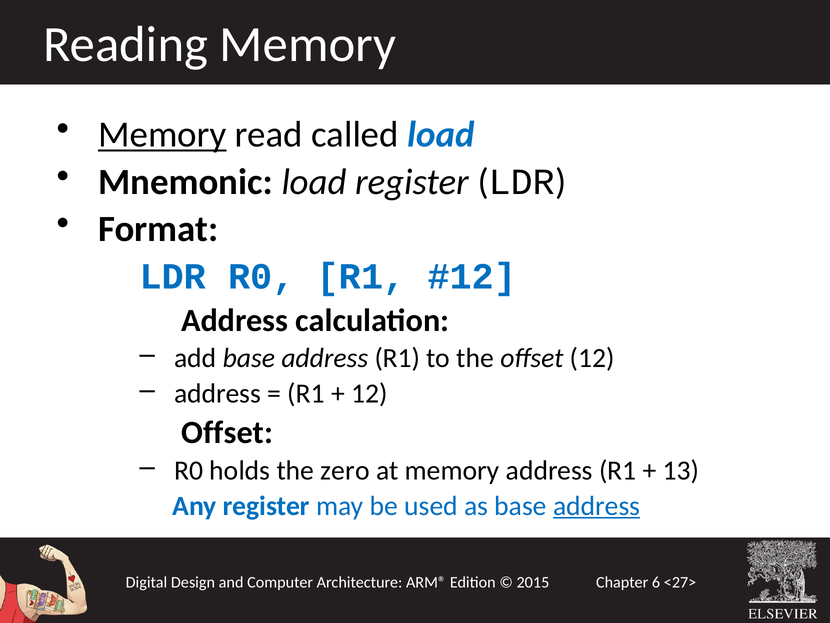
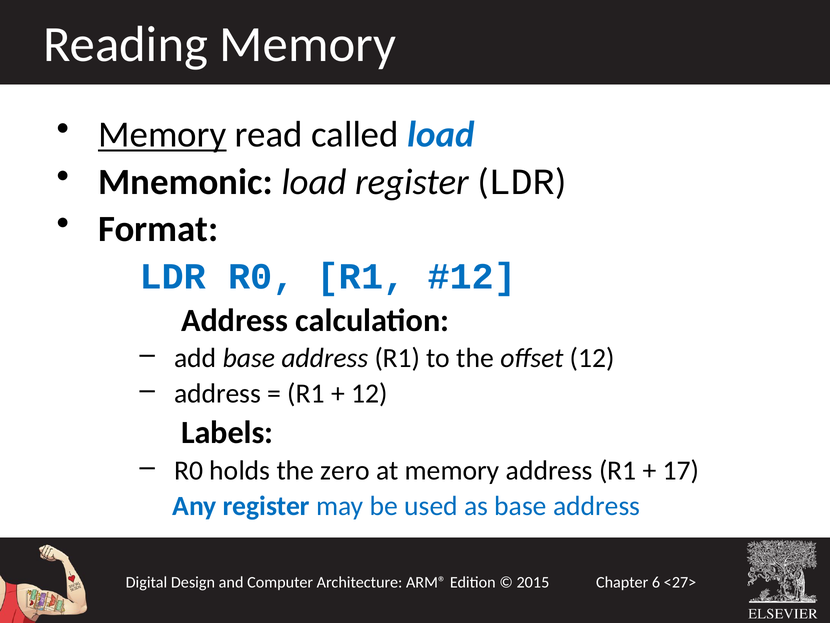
Offset: Offset -> Labels (227, 432)
13: 13 -> 17 (681, 470)
address underline: present -> none (597, 506)
